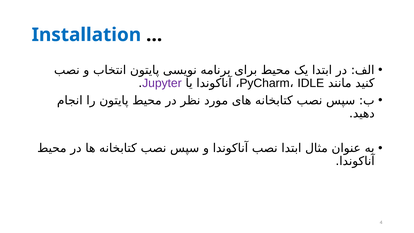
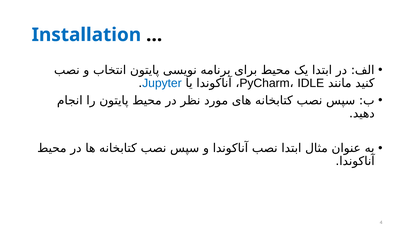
Jupyter colour: purple -> blue (162, 83)
